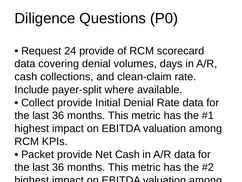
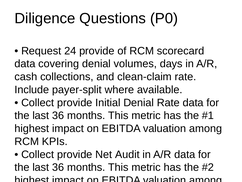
Packet: Packet -> Collect (38, 154)
Net Cash: Cash -> Audit (127, 154)
